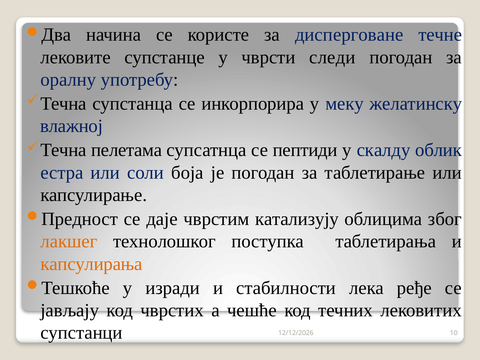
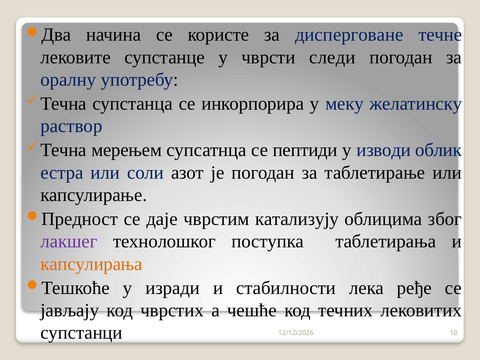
влажној: влажној -> раствор (71, 126)
пелетама: пелетама -> мерењем (127, 150)
скалду: скалду -> изводи (384, 150)
боја: боја -> азот (187, 173)
лакшег colour: orange -> purple (69, 241)
